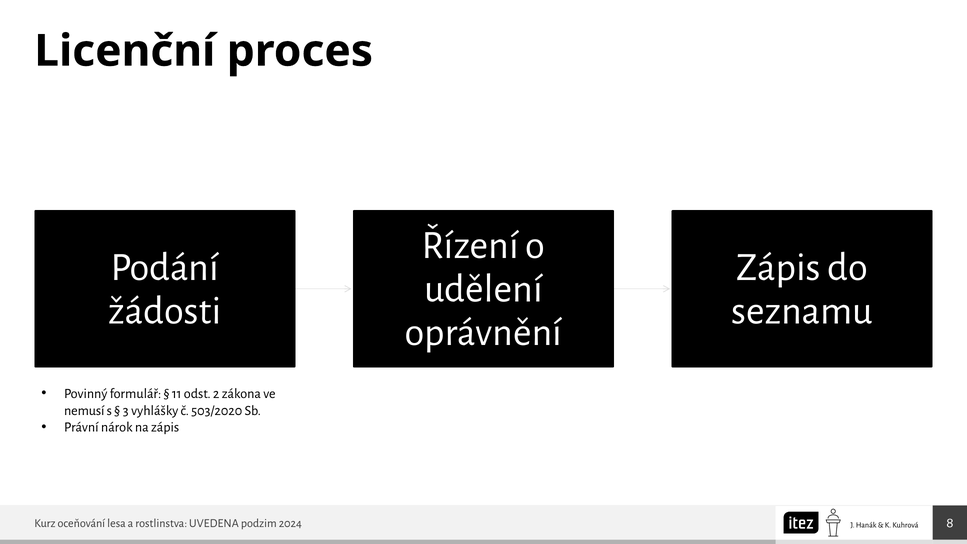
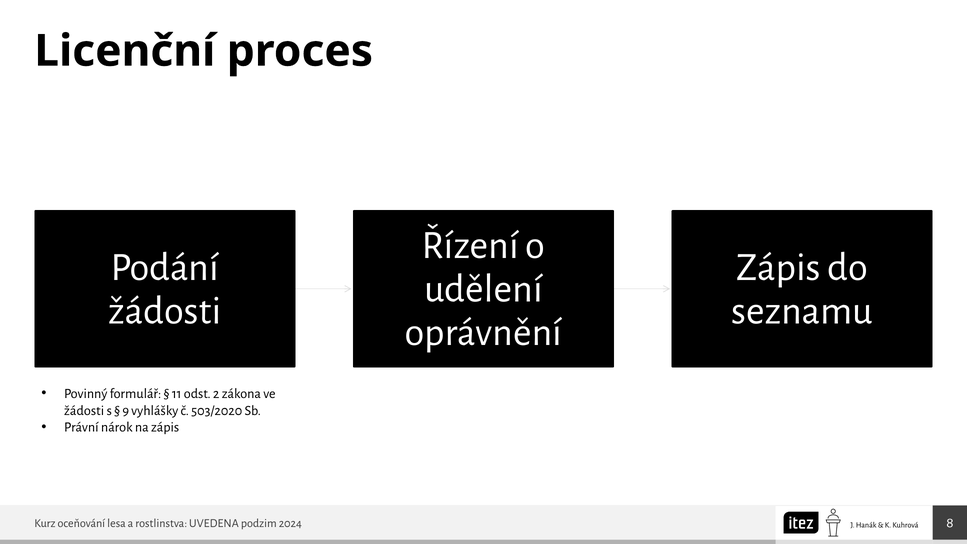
nemusí: nemusí -> žádosti (84, 410)
3: 3 -> 9 (126, 410)
